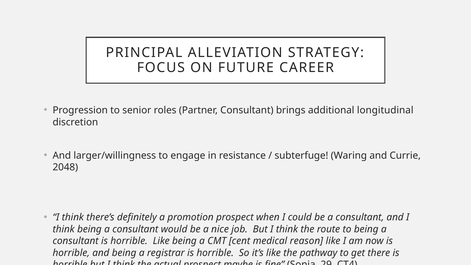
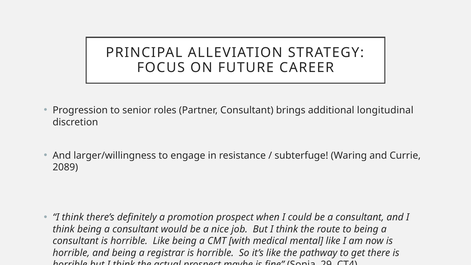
2048: 2048 -> 2089 (65, 167)
cent: cent -> with (240, 241)
reason: reason -> mental (306, 241)
